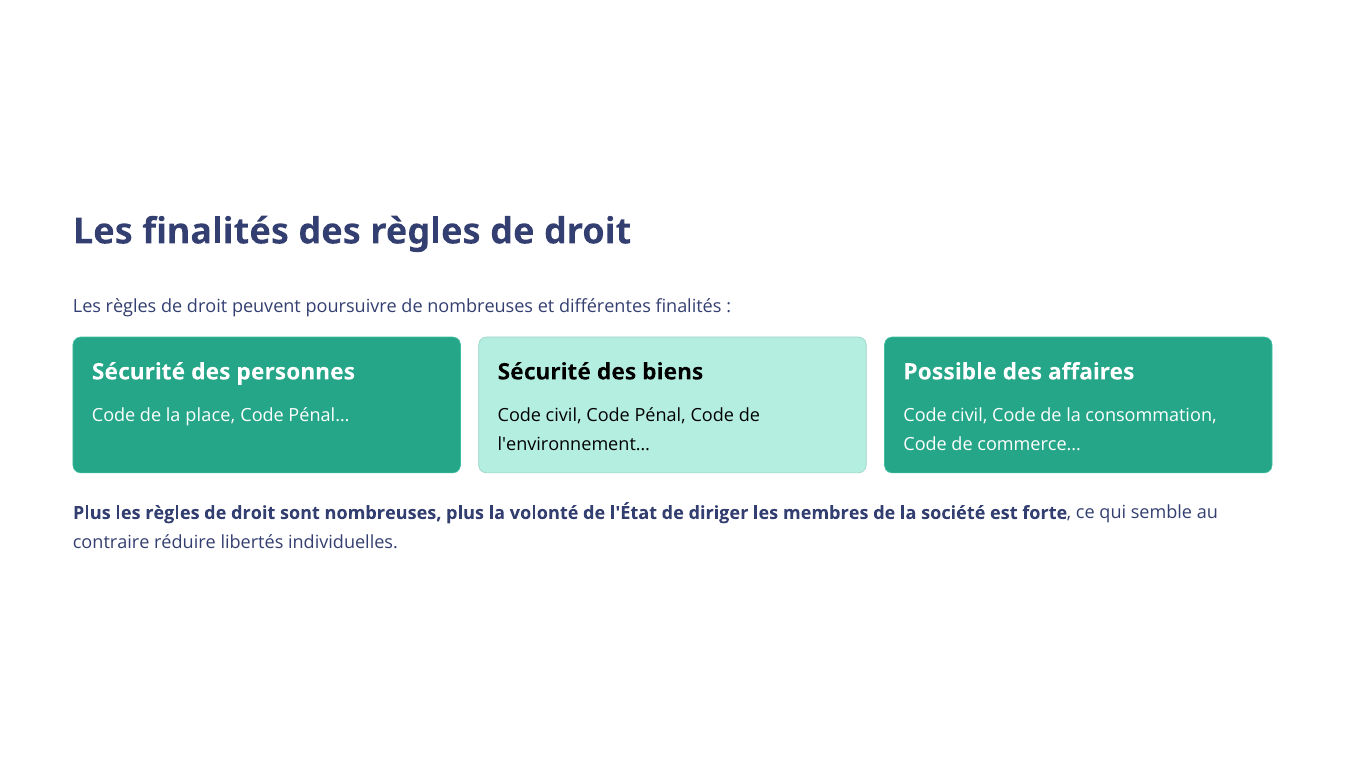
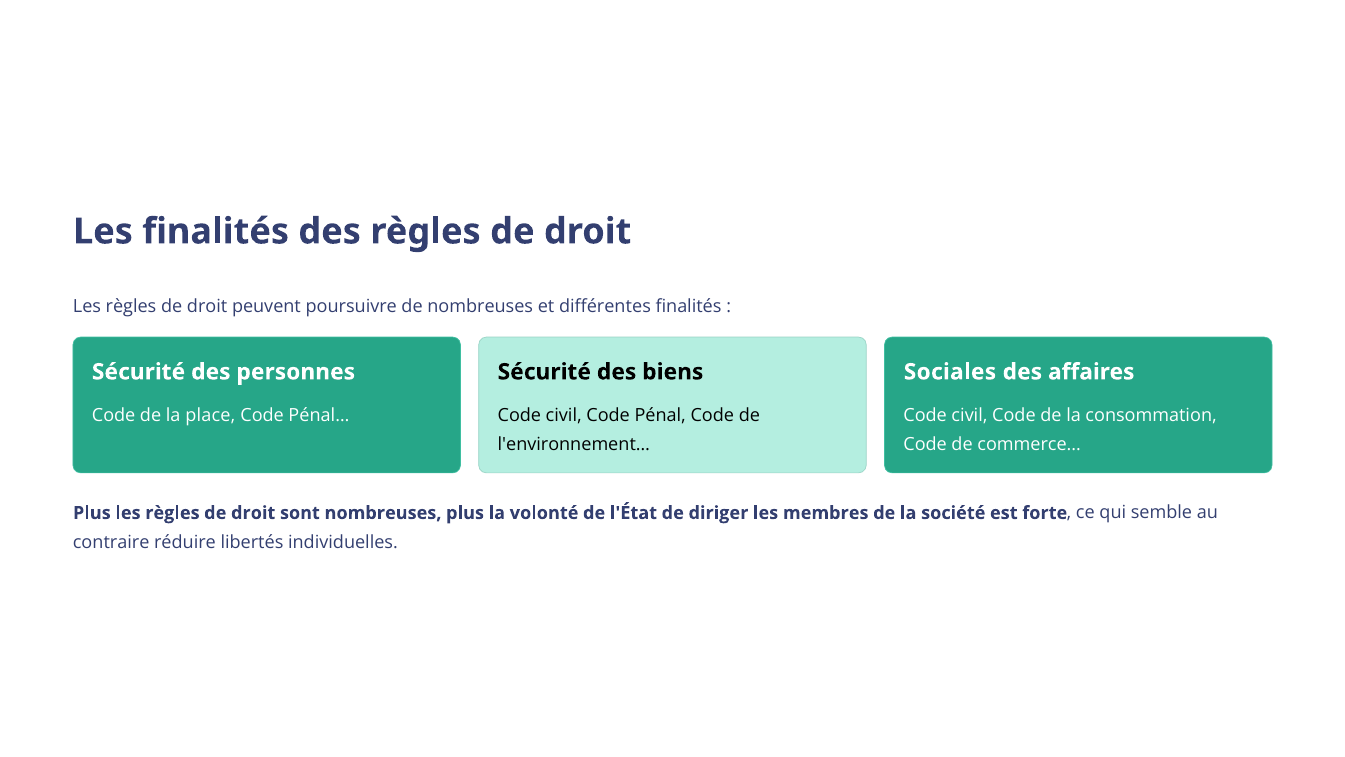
Possible: Possible -> Sociales (950, 372)
